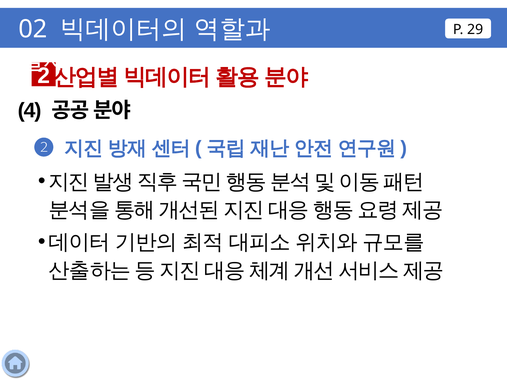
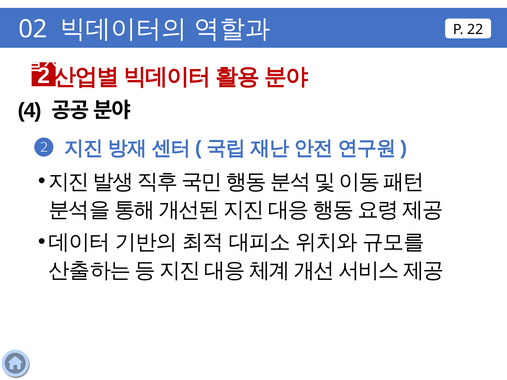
29: 29 -> 22 (475, 29)
